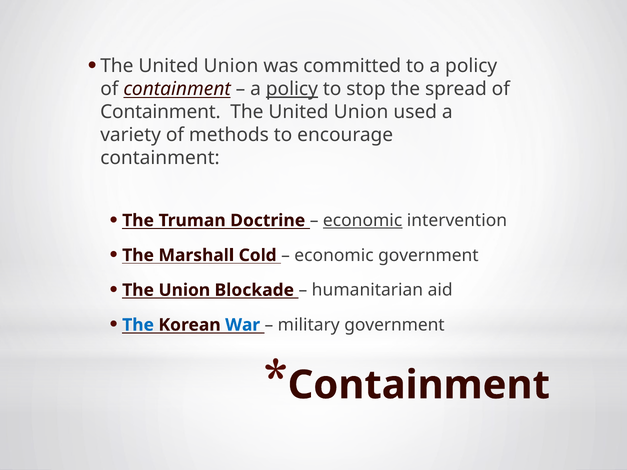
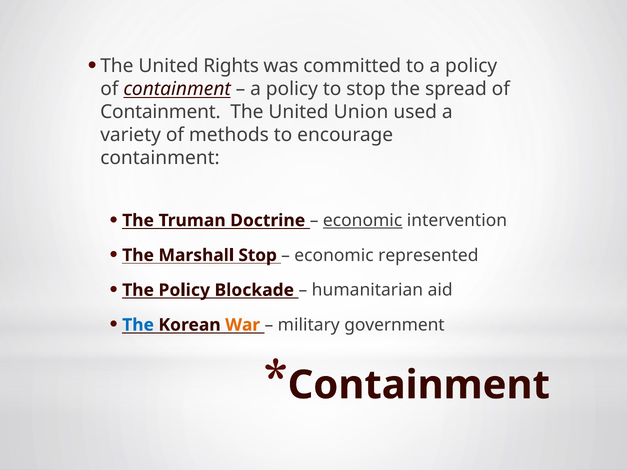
Union: Union -> Rights (231, 66)
policy underline: present -> none (292, 89)
Marshall Cold: Cold -> Stop (258, 255)
economic government: government -> represented (428, 255)
The Union: Union -> Policy (184, 290)
War colour: blue -> orange (243, 325)
